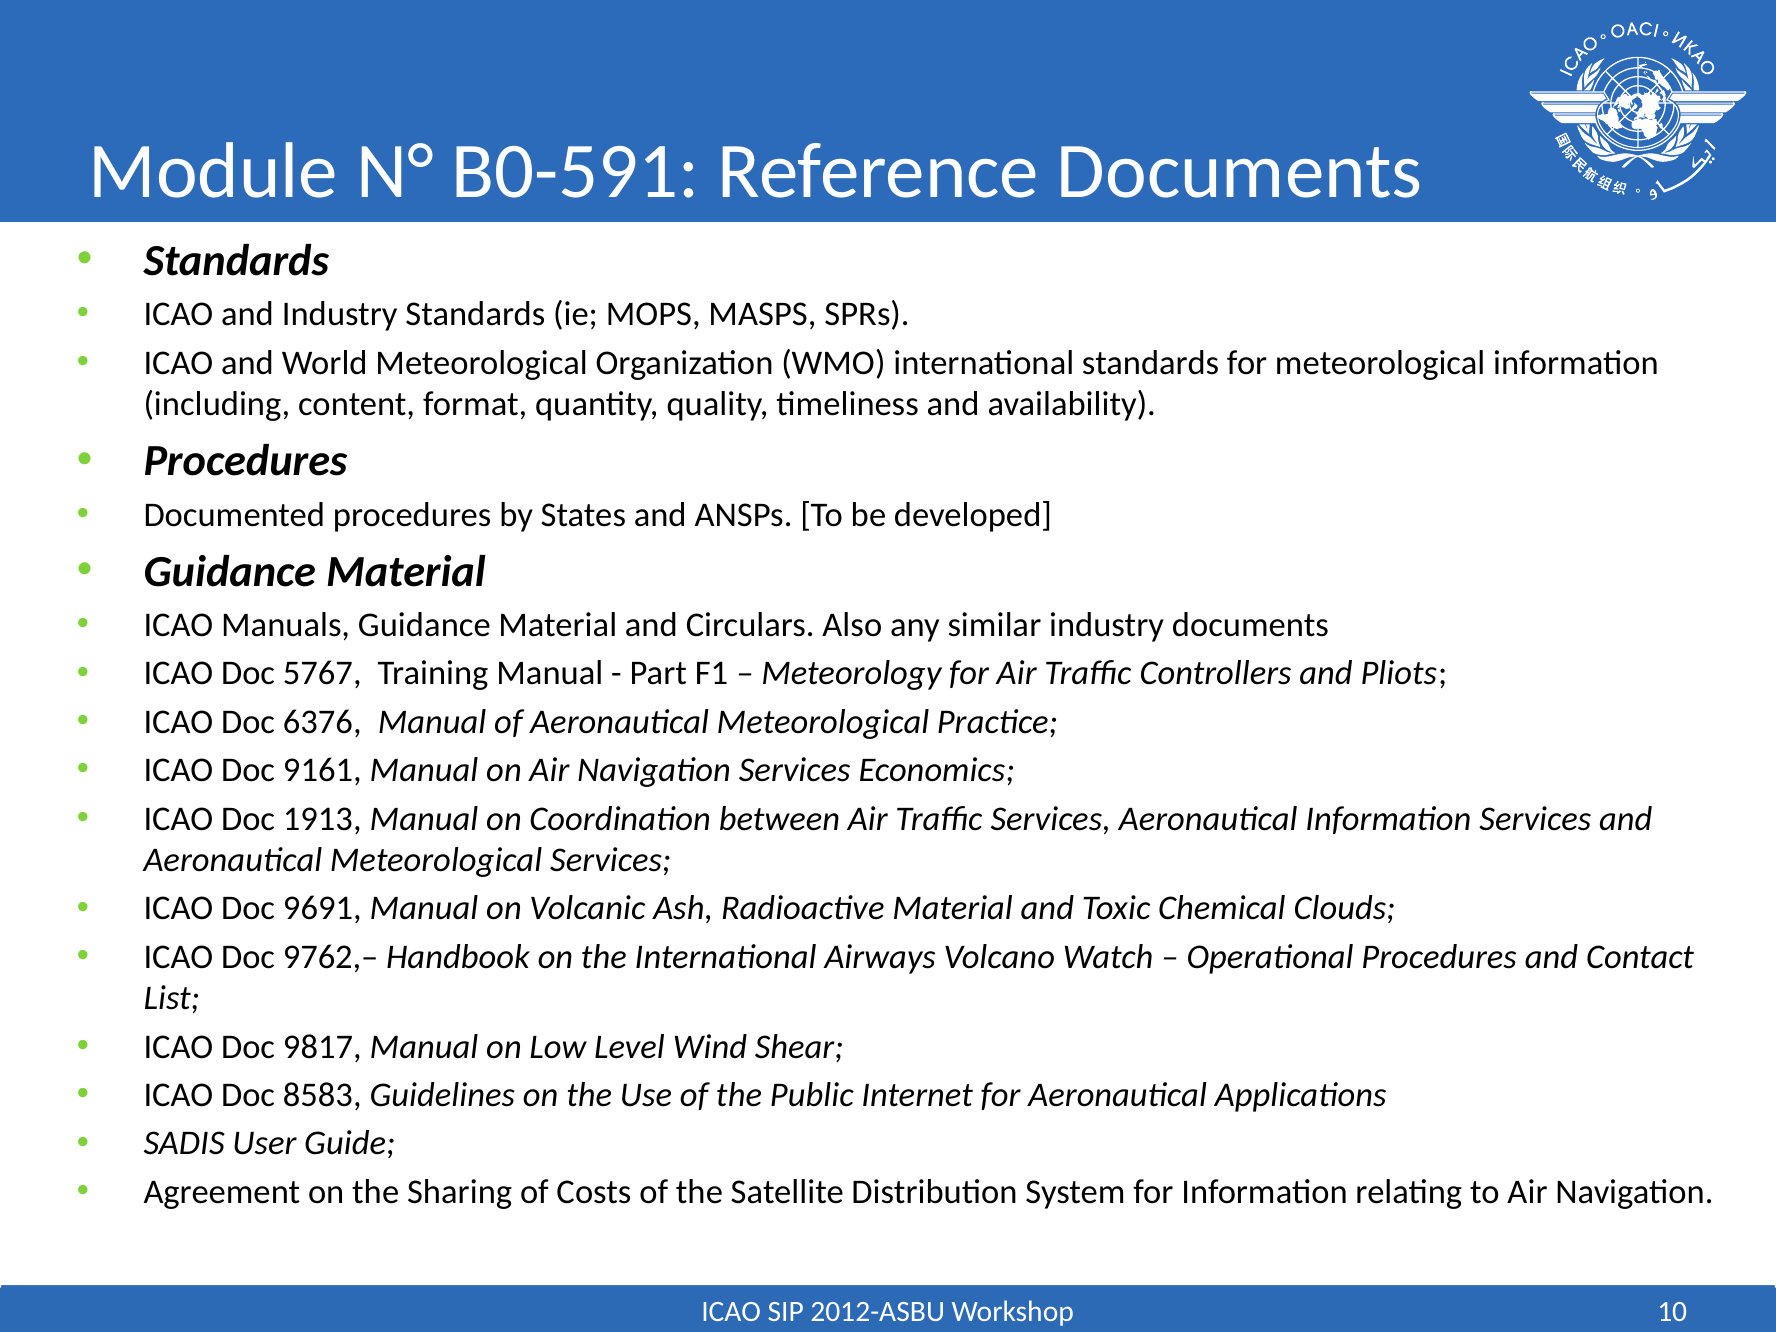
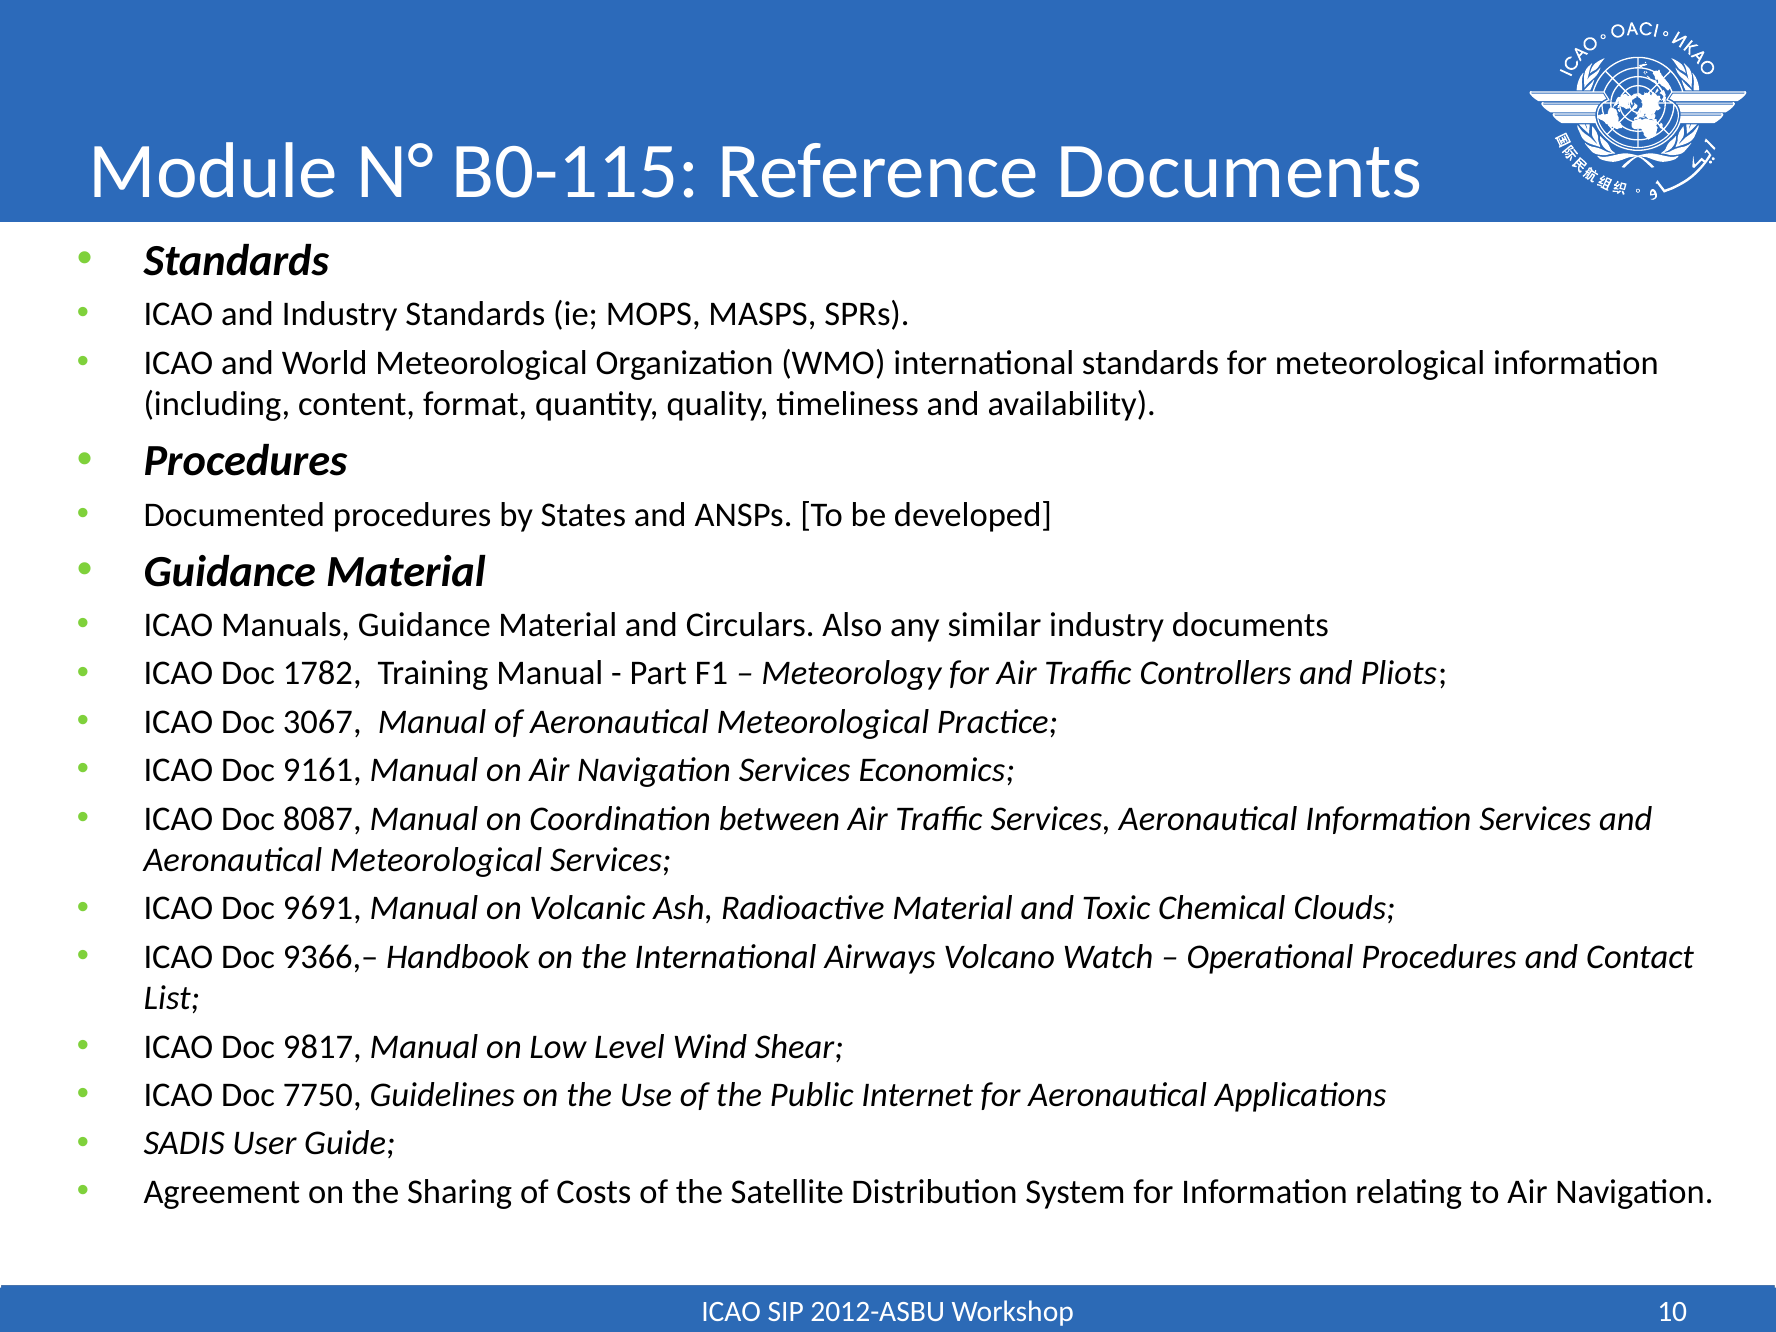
B0-591: B0-591 -> B0-115 (576, 171)
5767: 5767 -> 1782 (322, 674)
6376: 6376 -> 3067 (322, 722)
1913: 1913 -> 8087 (322, 819)
9762,–: 9762,– -> 9366,– (331, 957)
8583: 8583 -> 7750 (322, 1095)
